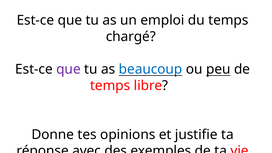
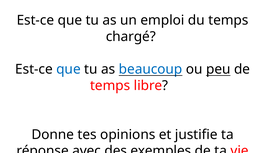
que colour: purple -> blue (68, 69)
